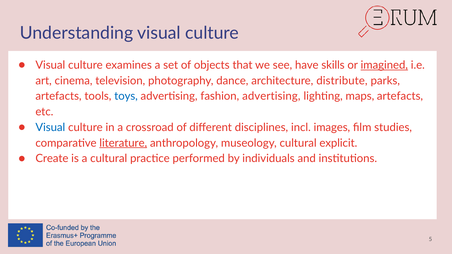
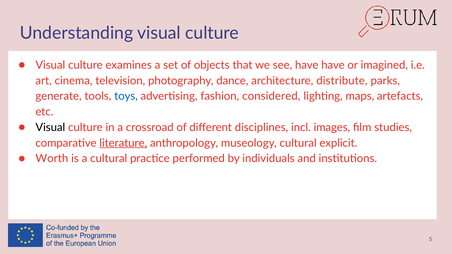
have skills: skills -> have (333, 65)
imagined underline: present -> none (384, 65)
artefacts: artefacts -> generate (59, 96)
fashion advertising: advertising -> considered (271, 96)
Visual colour: blue -> black (50, 128)
Create: Create -> Worth (52, 159)
